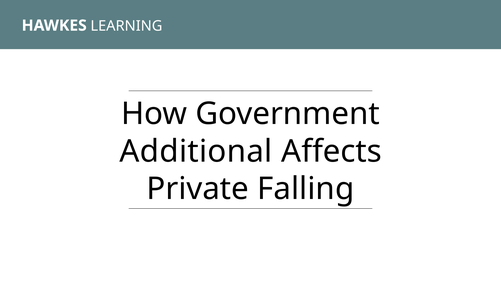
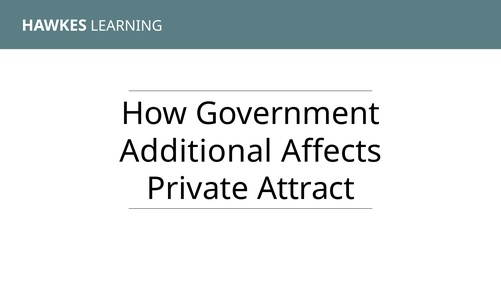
Falling: Falling -> Attract (306, 189)
